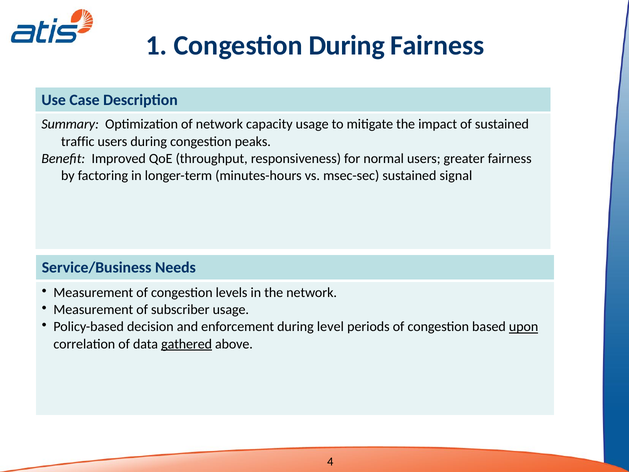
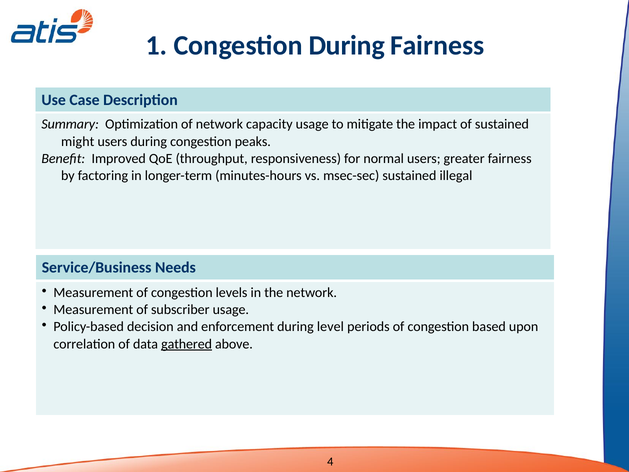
traffic: traffic -> might (78, 141)
signal: signal -> illegal (456, 176)
upon underline: present -> none (524, 327)
